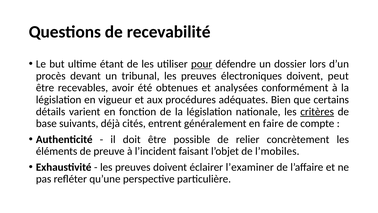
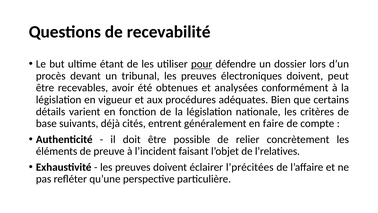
critères underline: present -> none (317, 111)
l’mobiles: l’mobiles -> l’relatives (277, 151)
l’examiner: l’examiner -> l’précitées (250, 167)
